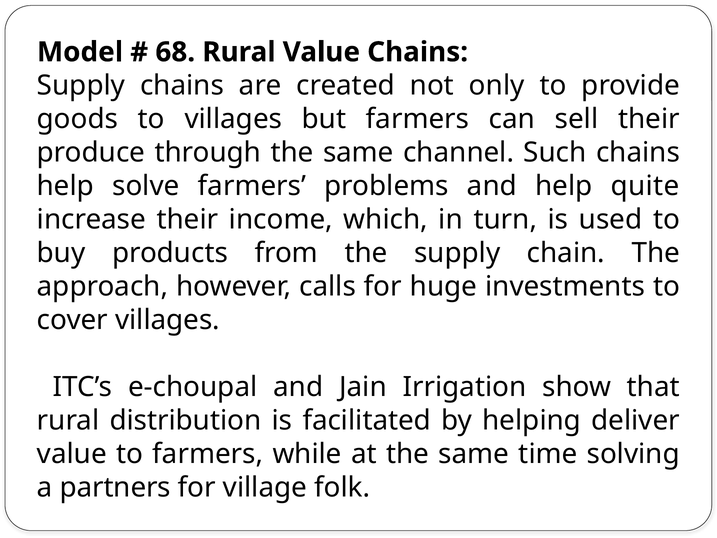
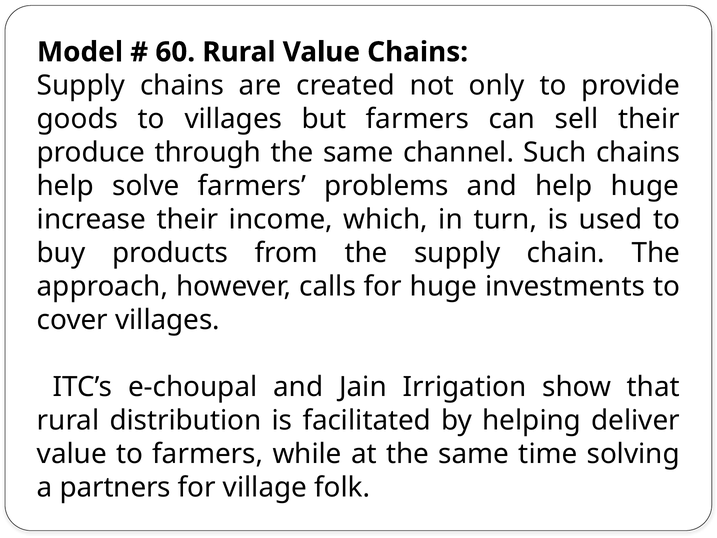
68: 68 -> 60 (175, 52)
help quite: quite -> huge (645, 186)
